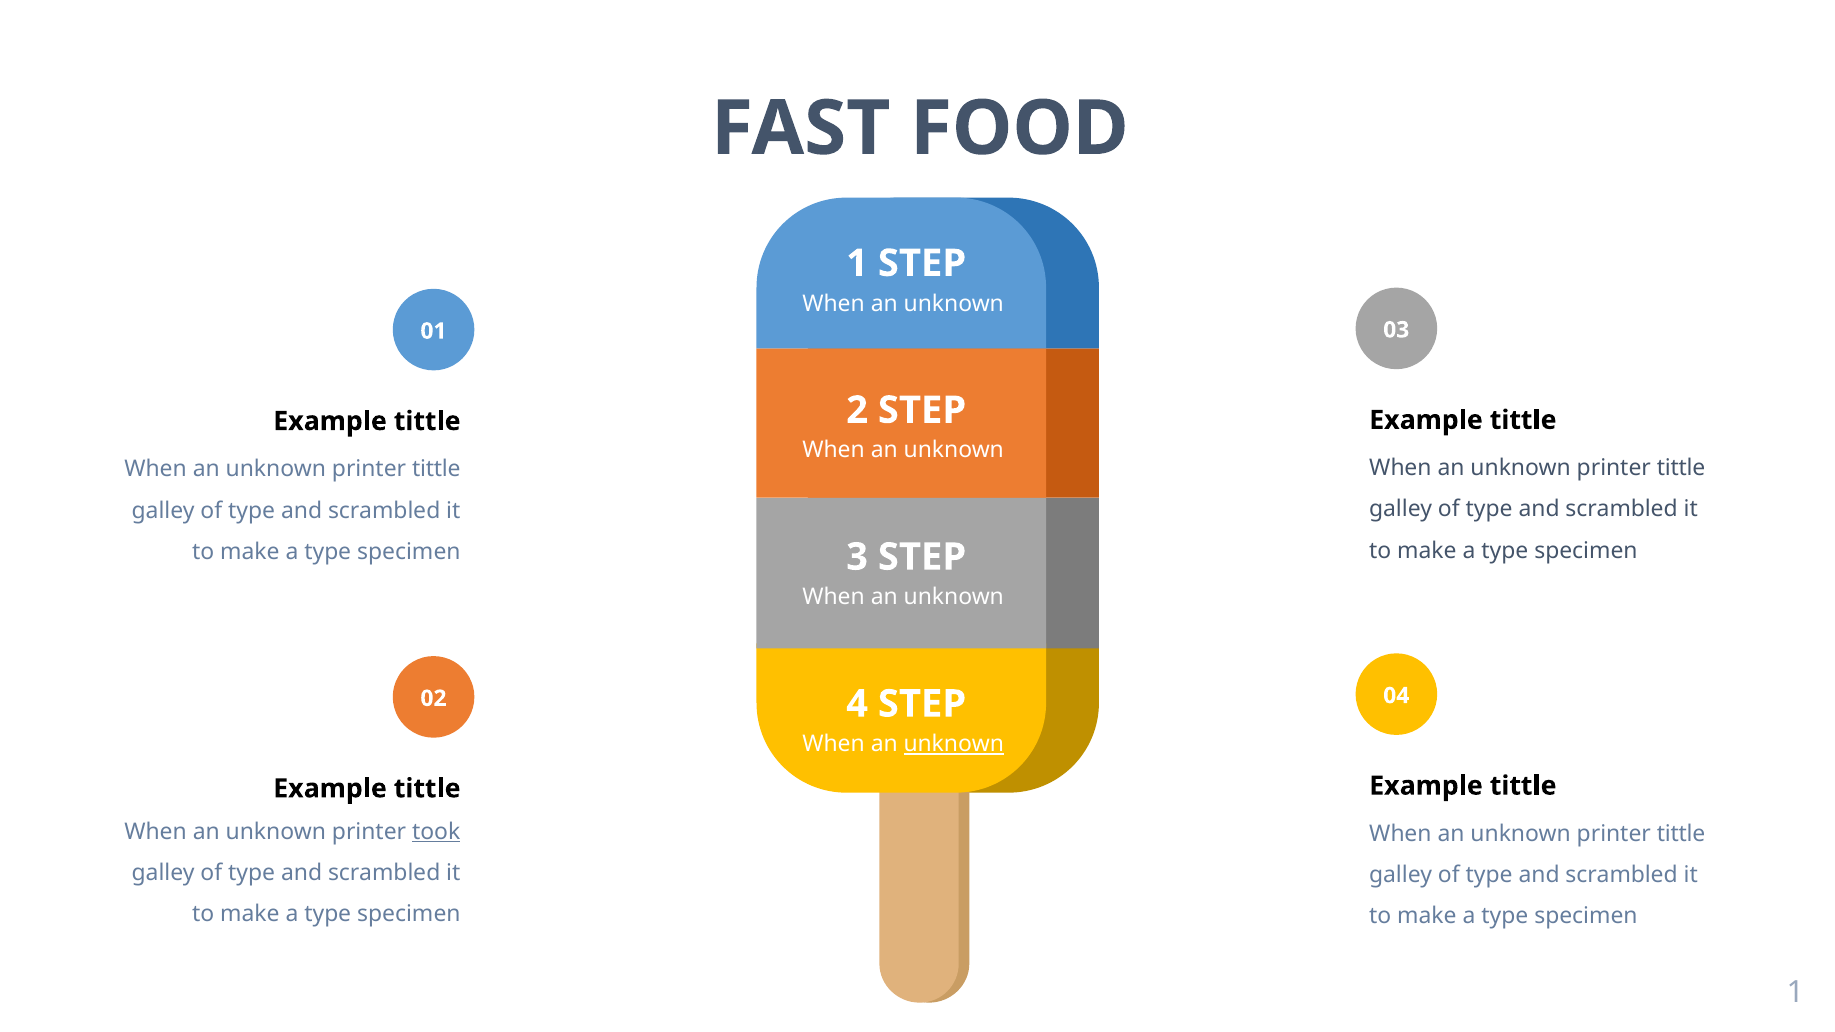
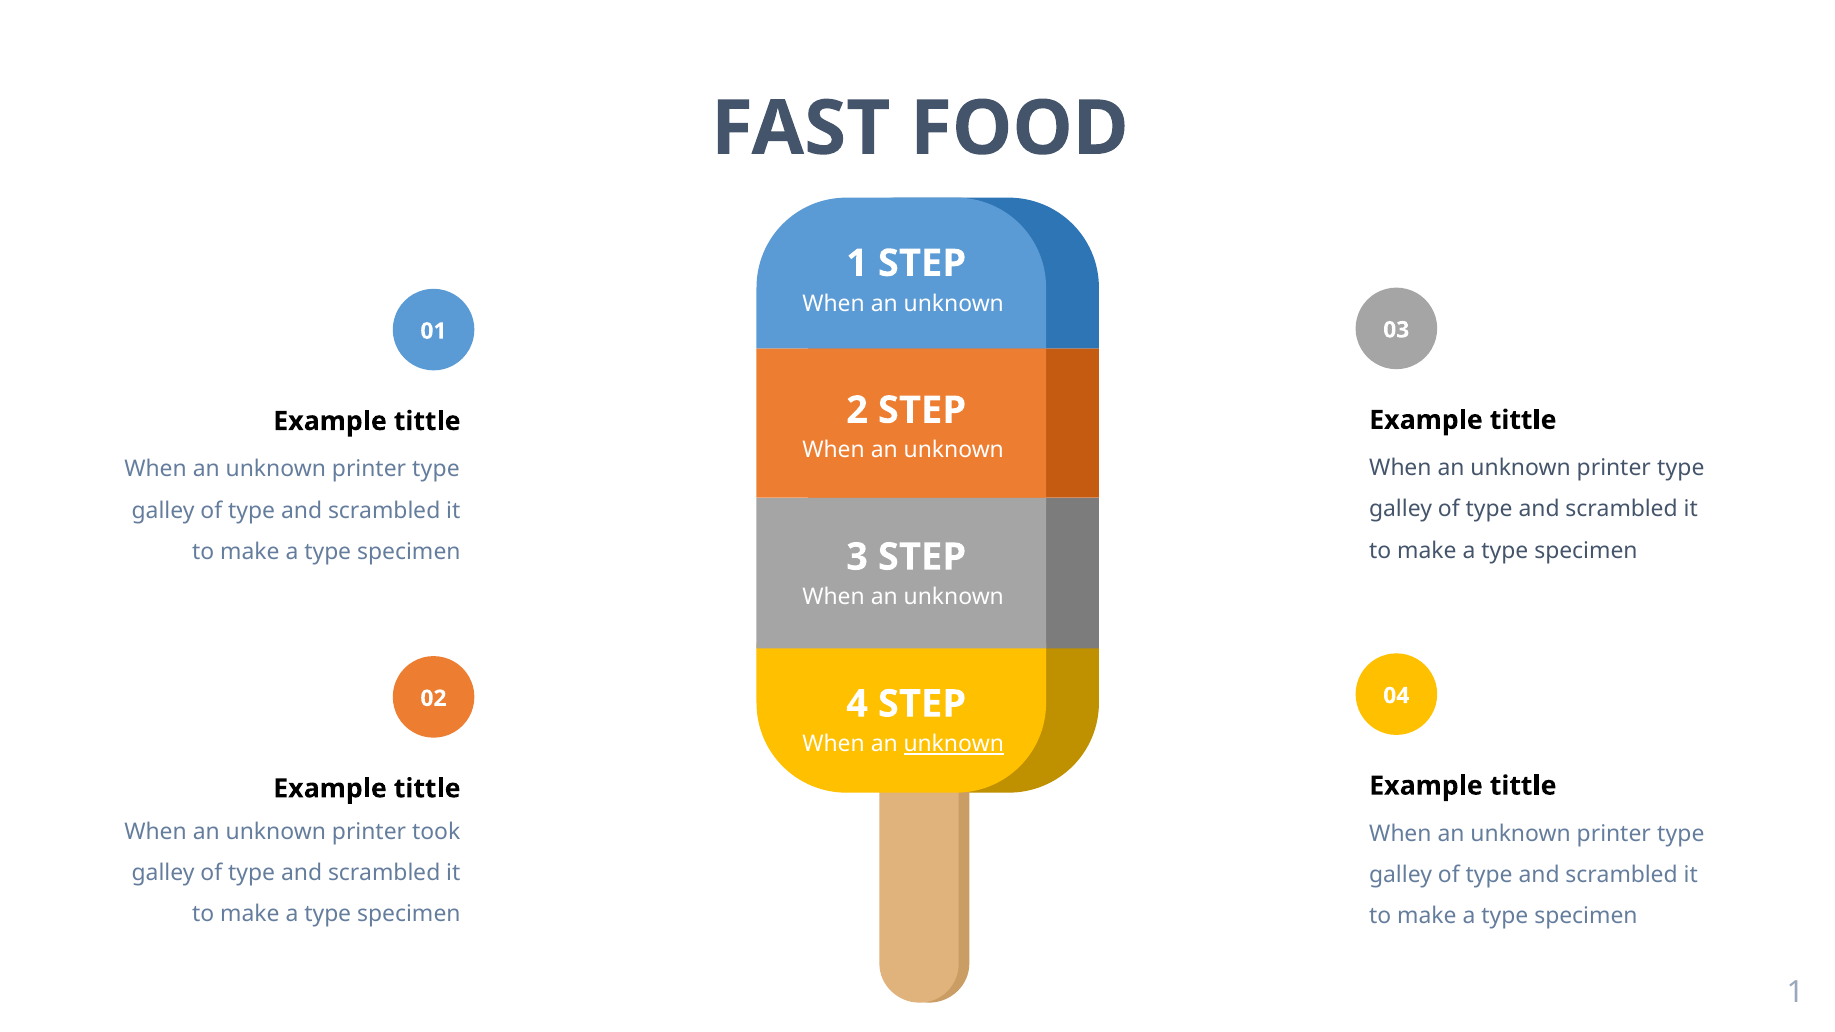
tittle: tittle -> type (1681, 468)
tittle: tittle -> type (436, 469)
took underline: present -> none (436, 832)
tittle: tittle -> type (1681, 834)
